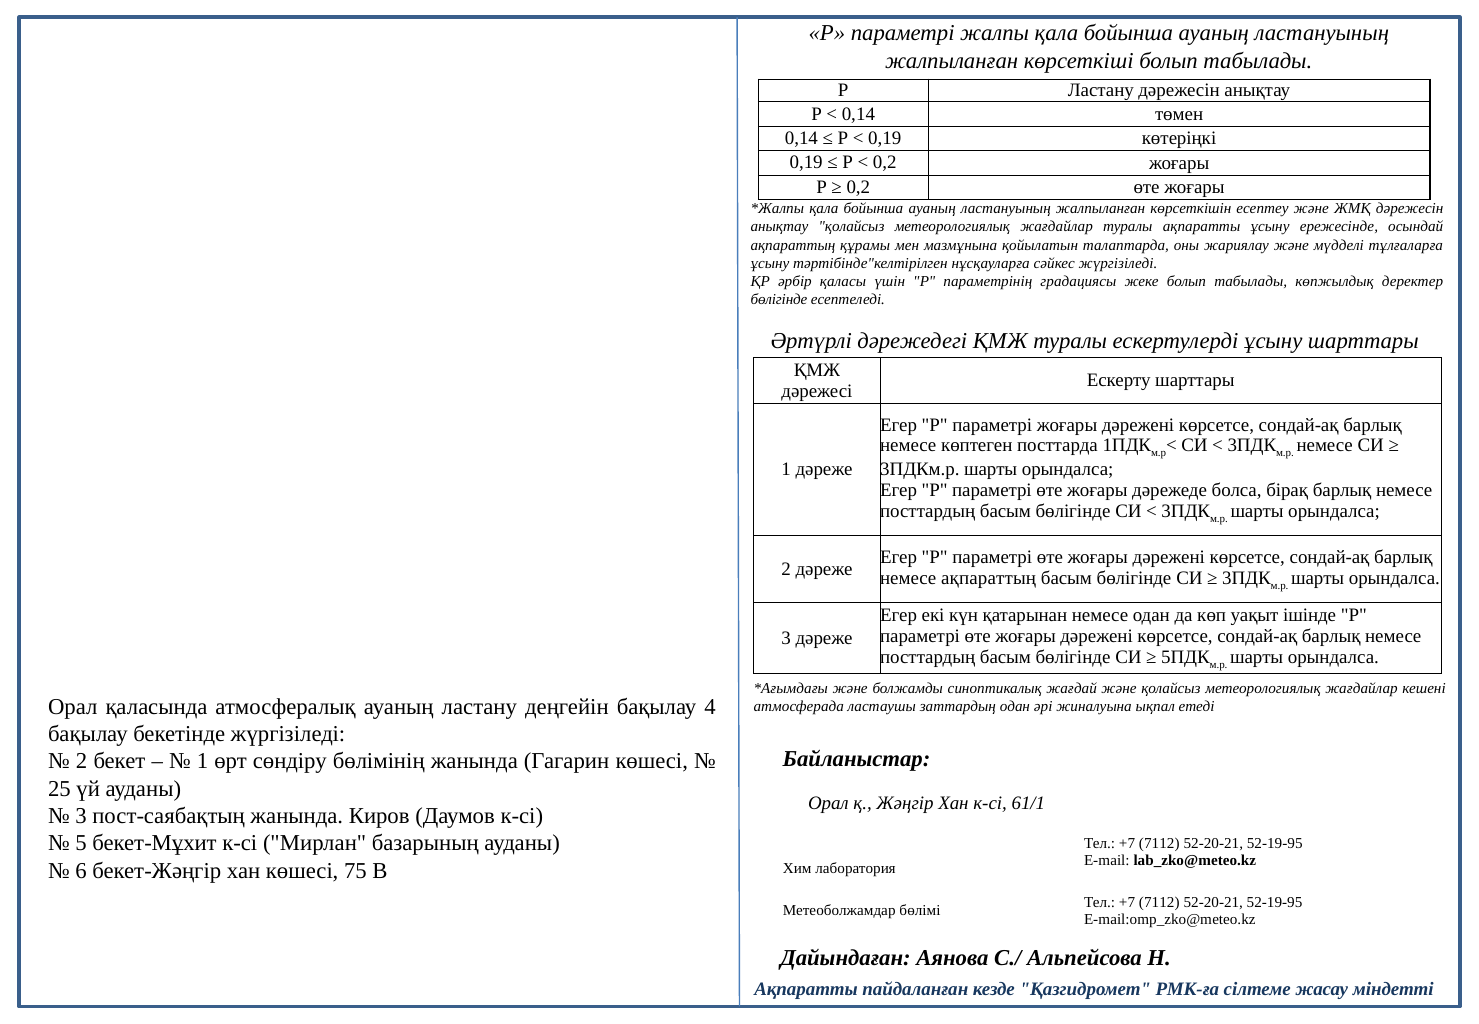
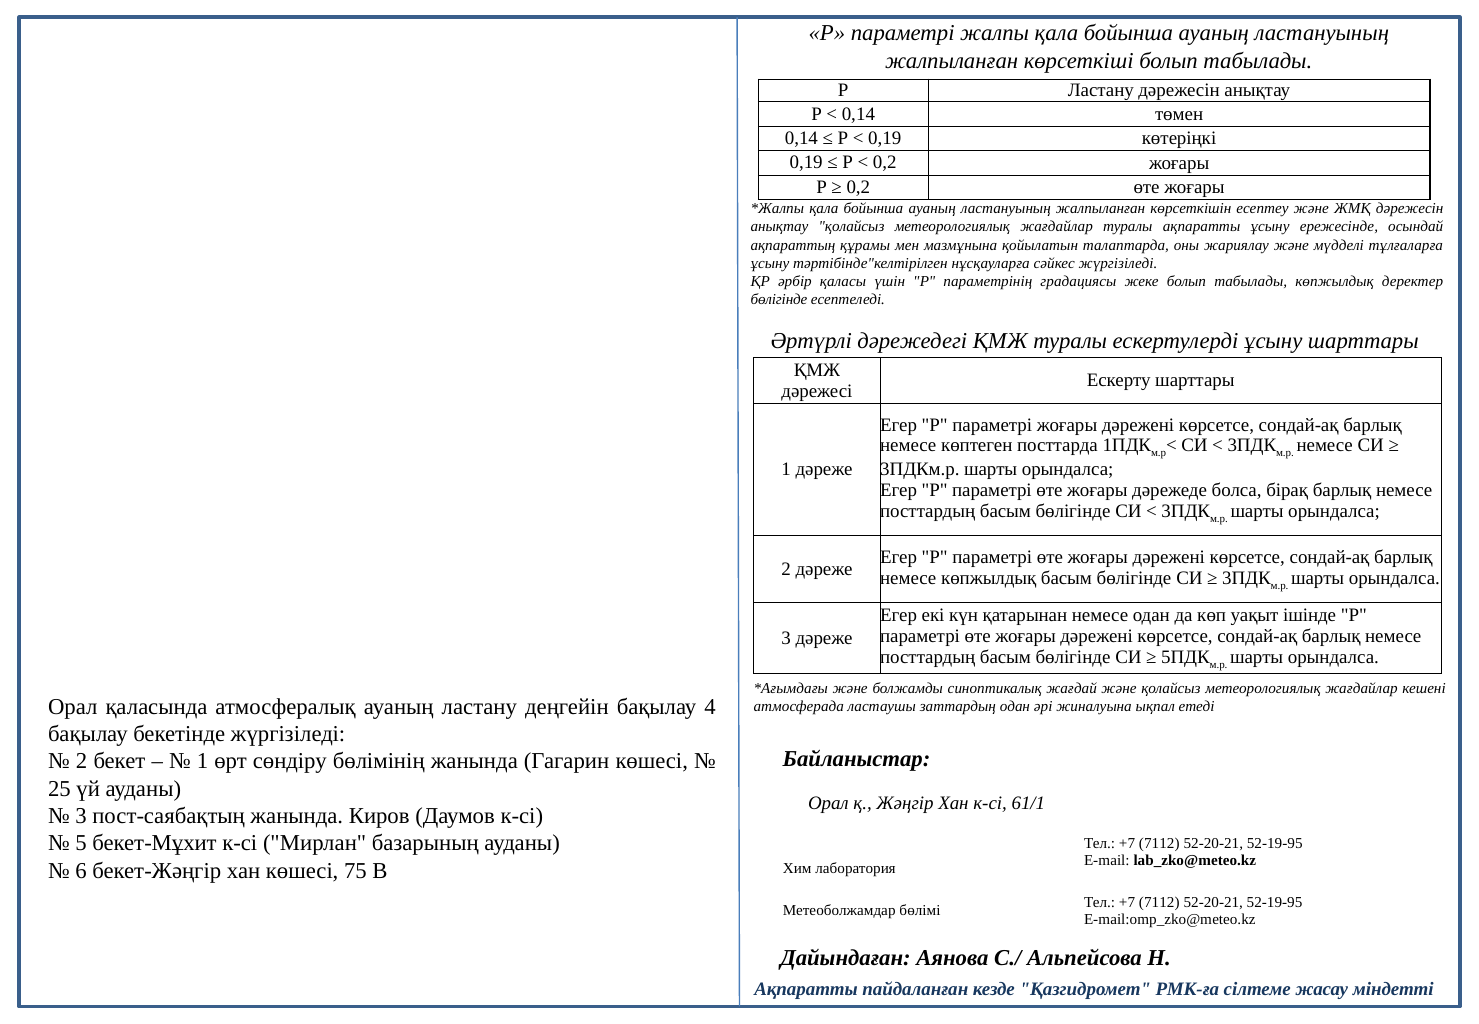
немесе ақпараттың: ақпараттың -> көпжылдық (989, 578)
